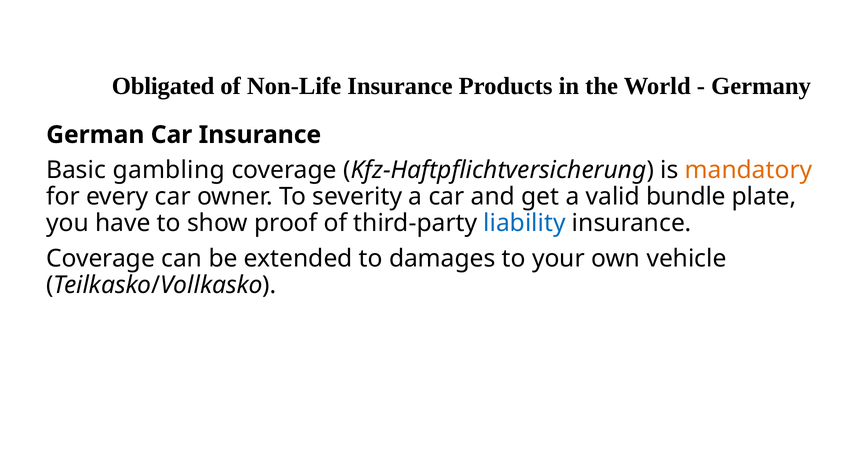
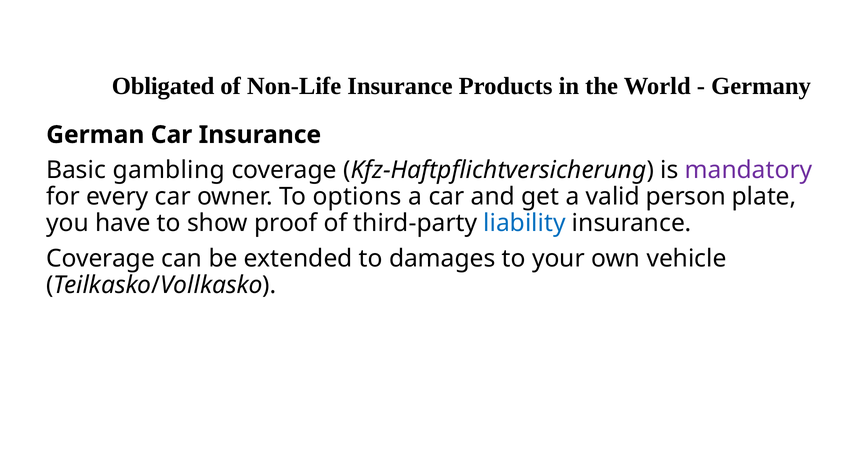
mandatory colour: orange -> purple (748, 170)
severity: severity -> options (357, 197)
bundle: bundle -> person (686, 197)
